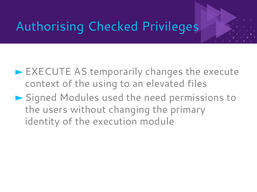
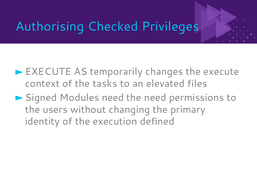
using: using -> tasks (105, 84)
Modules used: used -> need (113, 98)
module: module -> defined (157, 122)
